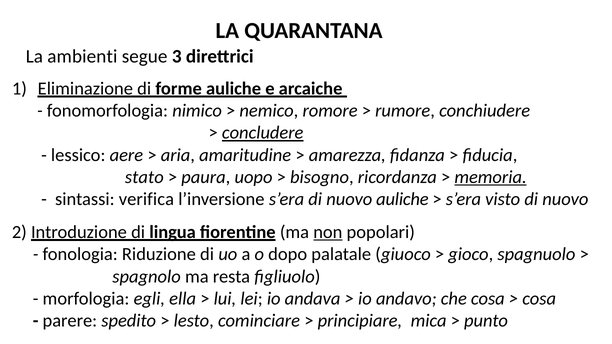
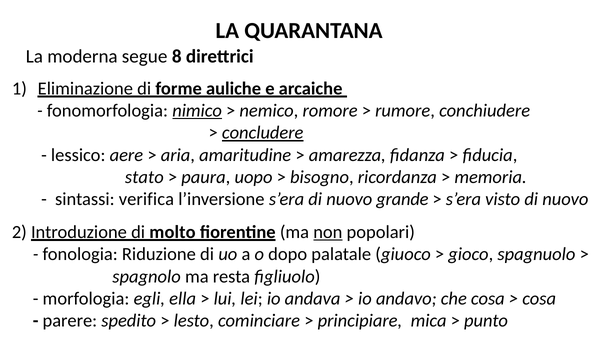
ambienti: ambienti -> moderna (82, 57)
3: 3 -> 8 (177, 57)
nimico underline: none -> present (197, 111)
memoria underline: present -> none (491, 177)
nuovo auliche: auliche -> grande (402, 200)
lingua: lingua -> molto (172, 232)
